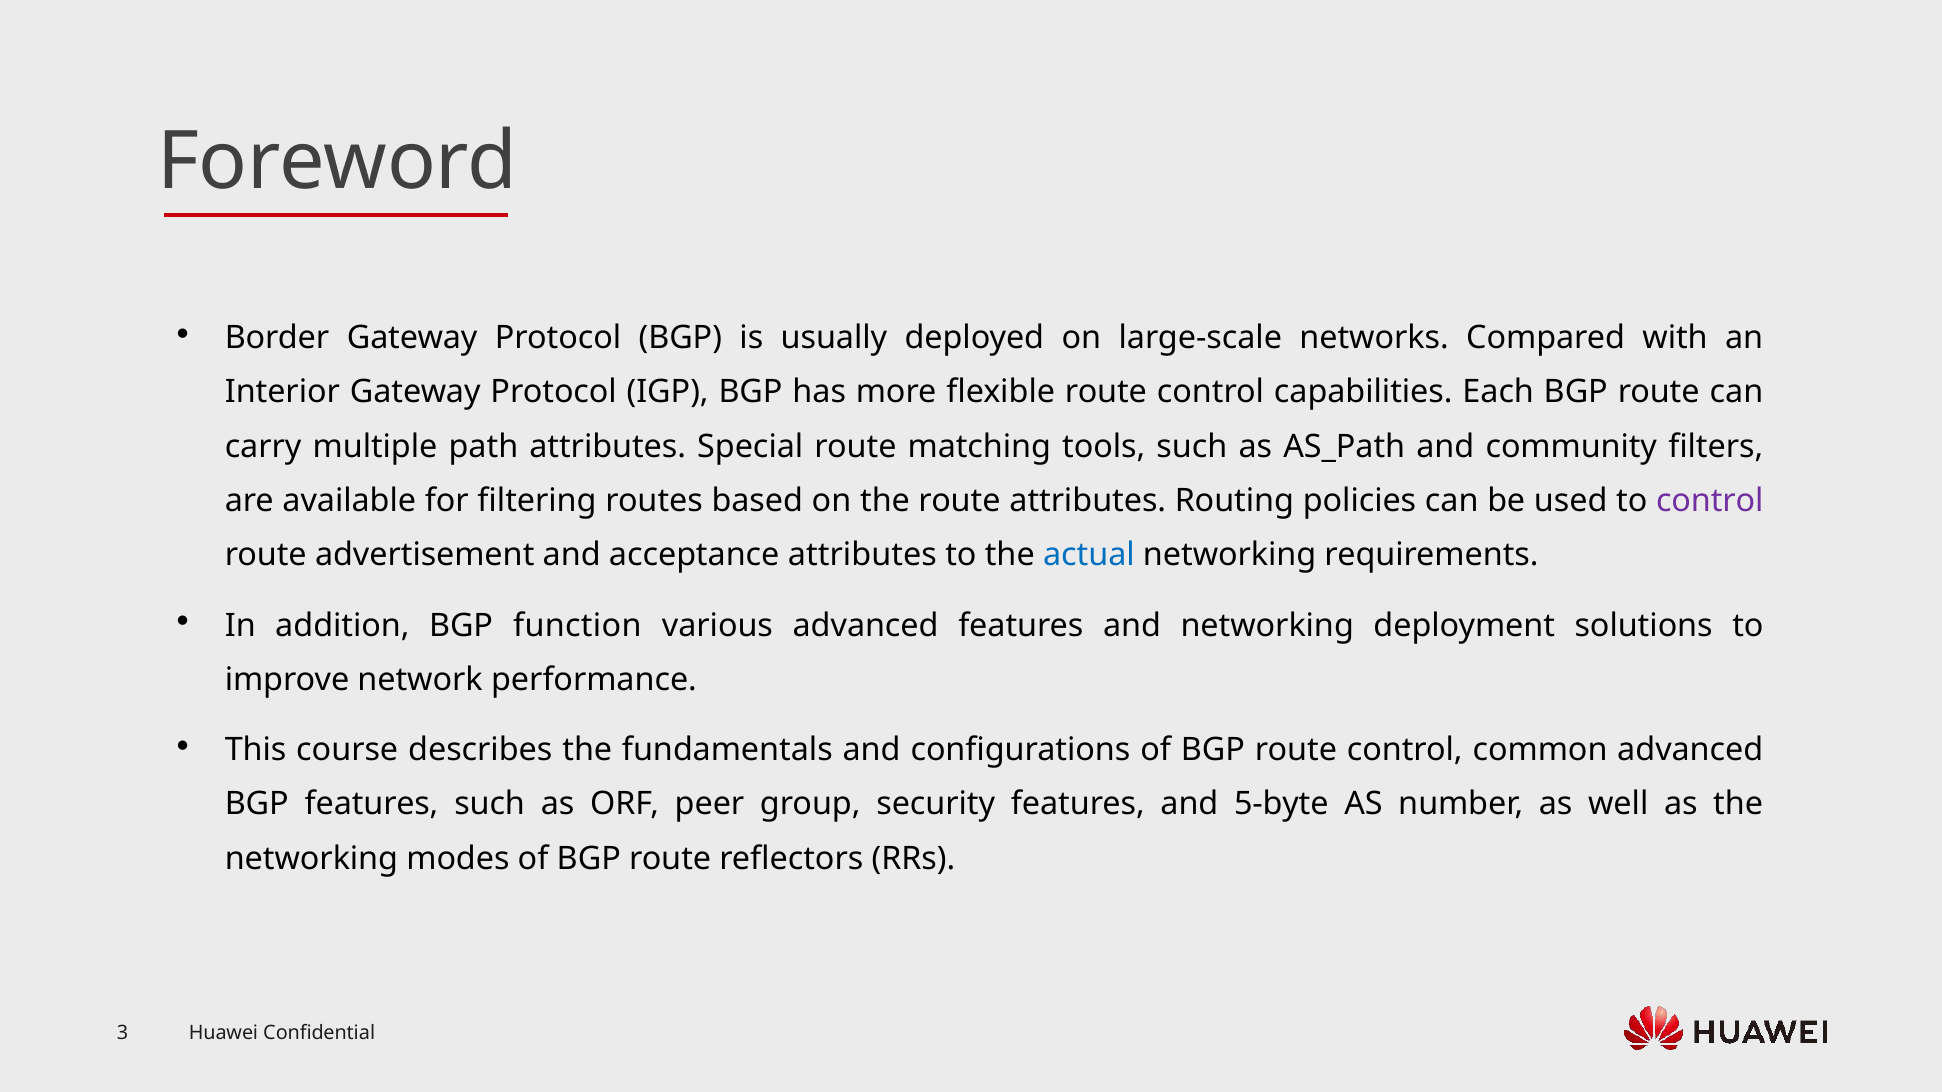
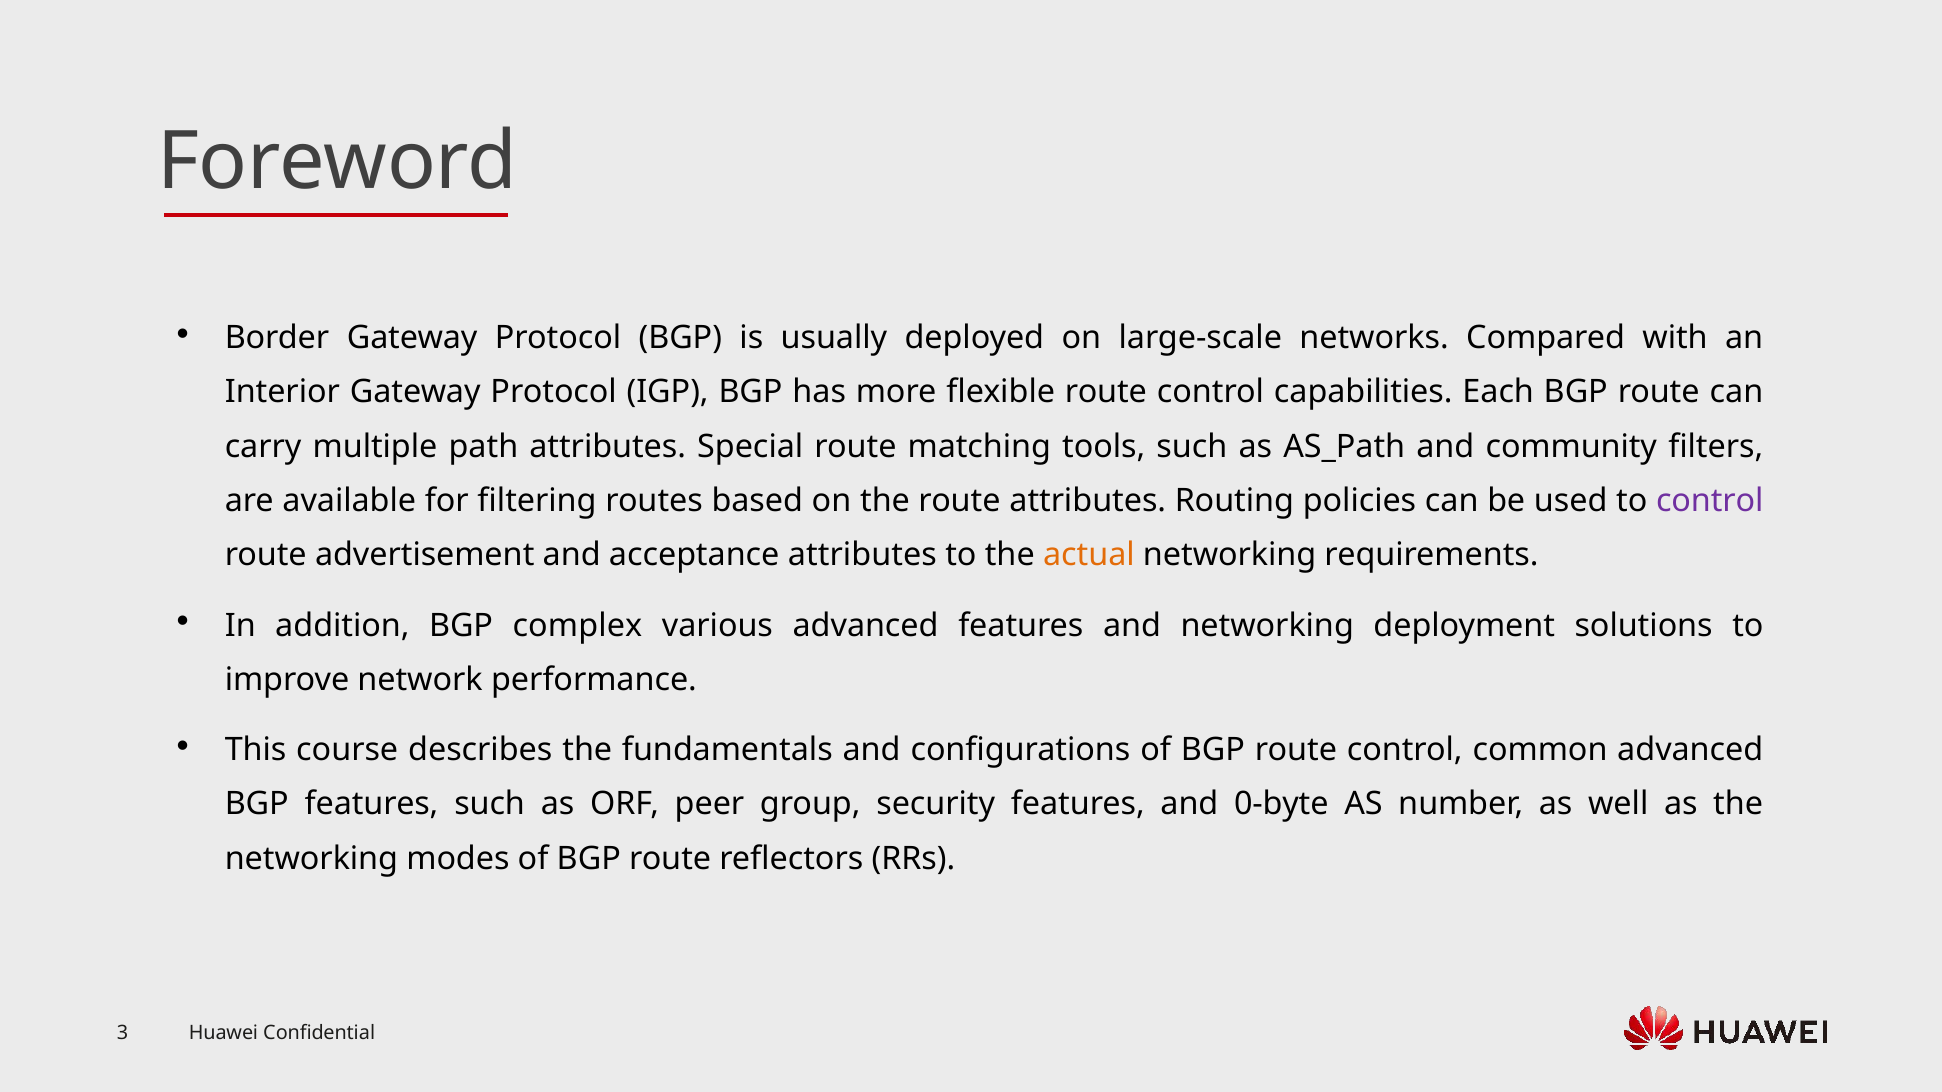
actual colour: blue -> orange (1089, 555)
function: function -> complex (577, 626)
5-byte: 5-byte -> 0-byte (1281, 805)
